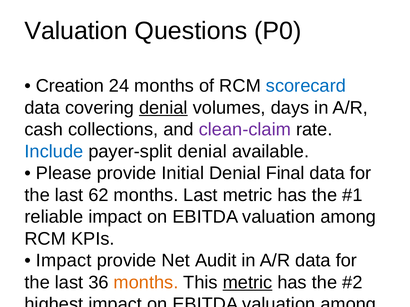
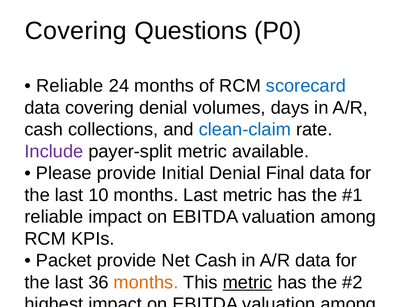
Valuation: Valuation -> Covering (76, 31)
Creation: Creation -> Reliable (70, 86)
denial underline: present -> none (163, 108)
clean-claim colour: purple -> blue (245, 130)
Include colour: blue -> purple (54, 152)
payer-split denial: denial -> metric (202, 152)
62: 62 -> 10 (98, 195)
Impact: Impact -> Packet (64, 261)
Net Audit: Audit -> Cash (216, 261)
